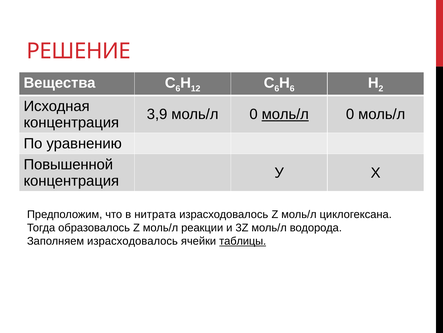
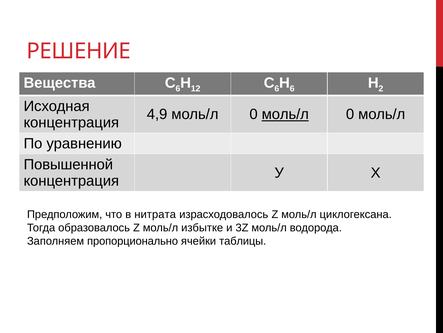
3,9: 3,9 -> 4,9 (157, 114)
реакции: реакции -> избытке (202, 227)
Заполняем израсходовалось: израсходовалось -> пропорционально (133, 241)
таблицы underline: present -> none (243, 241)
